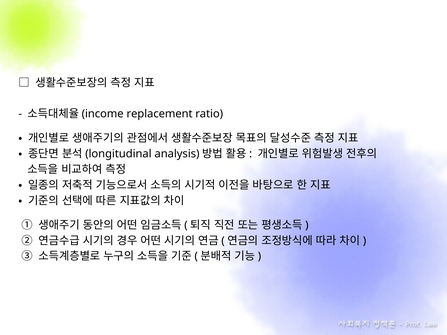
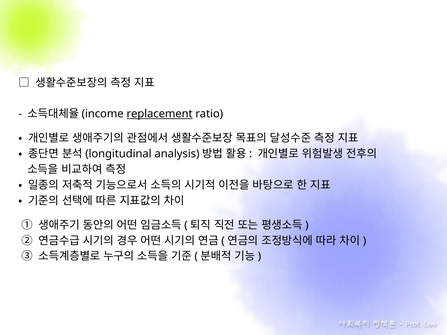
replacement underline: none -> present (160, 114)
